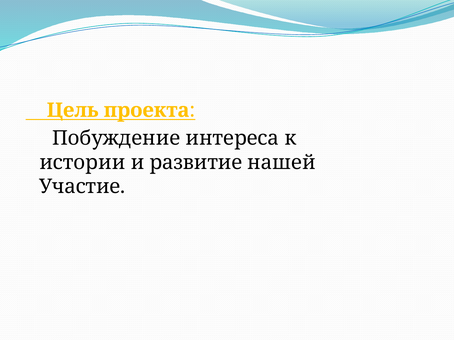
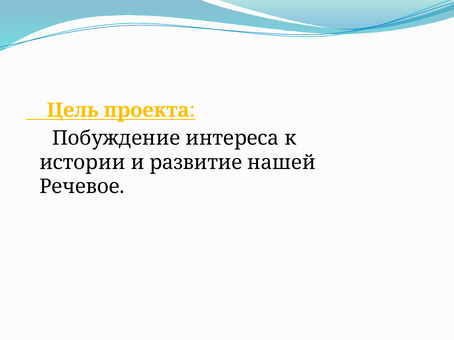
Участие: Участие -> Речевое (82, 187)
